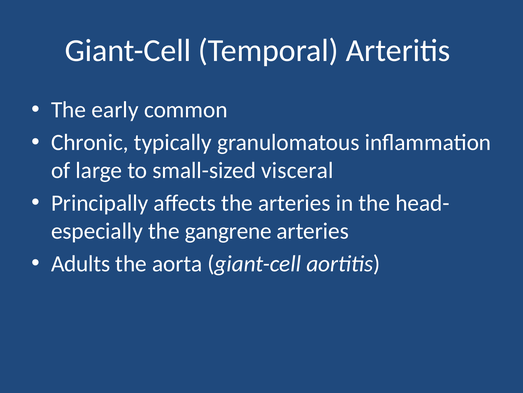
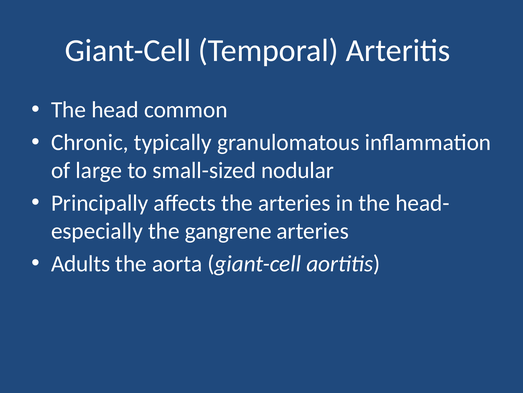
early: early -> head (115, 110)
visceral: visceral -> nodular (297, 170)
